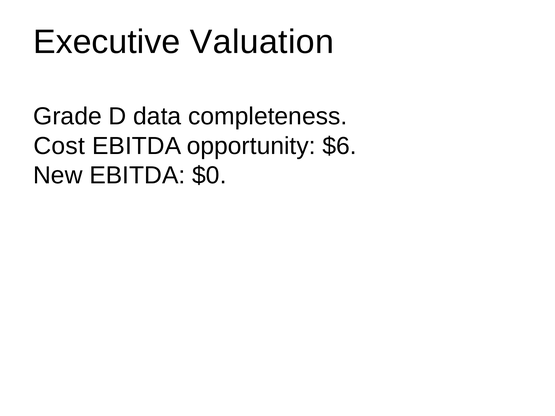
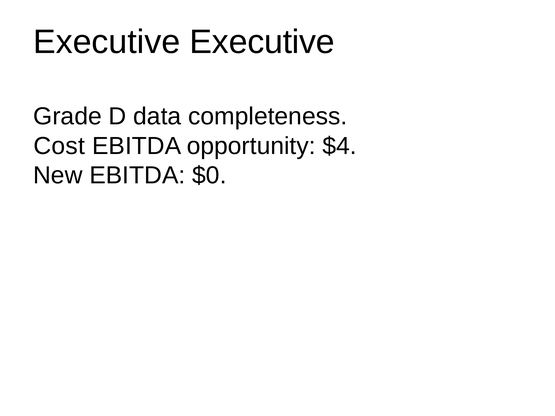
Executive Valuation: Valuation -> Executive (262, 42)
$6: $6 -> $4 (340, 146)
